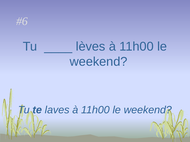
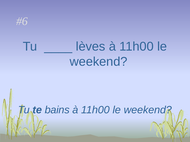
laves: laves -> bains (57, 110)
